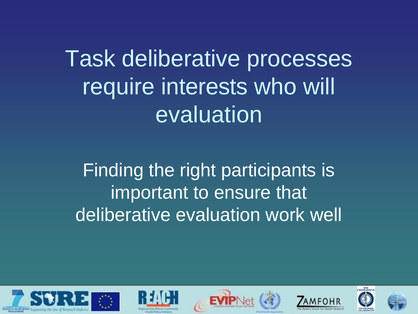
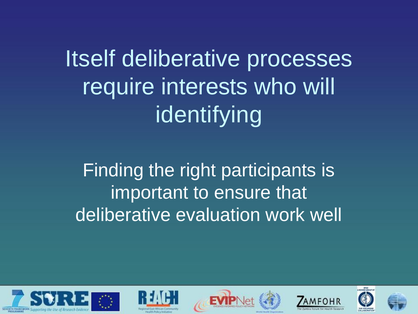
Task: Task -> Itself (90, 59)
evaluation: evaluation -> identifying (209, 115)
